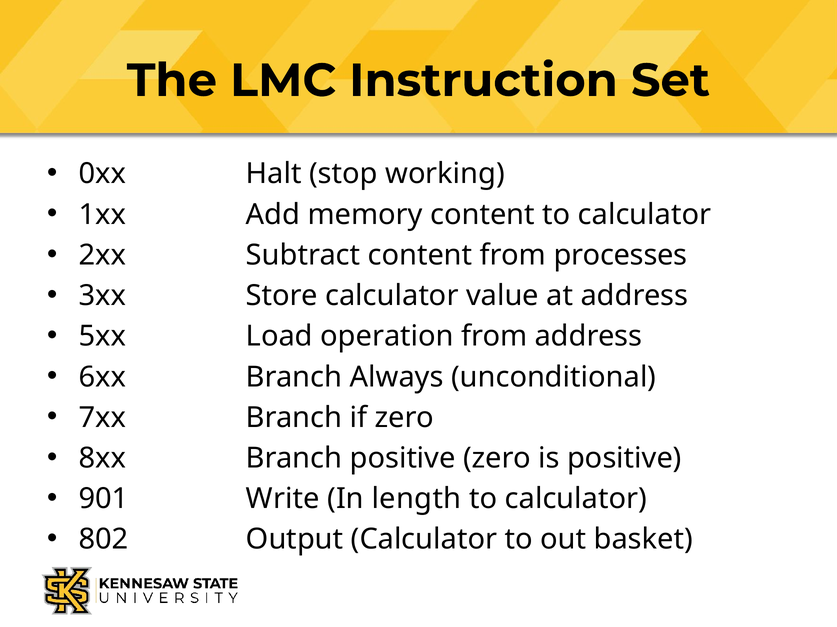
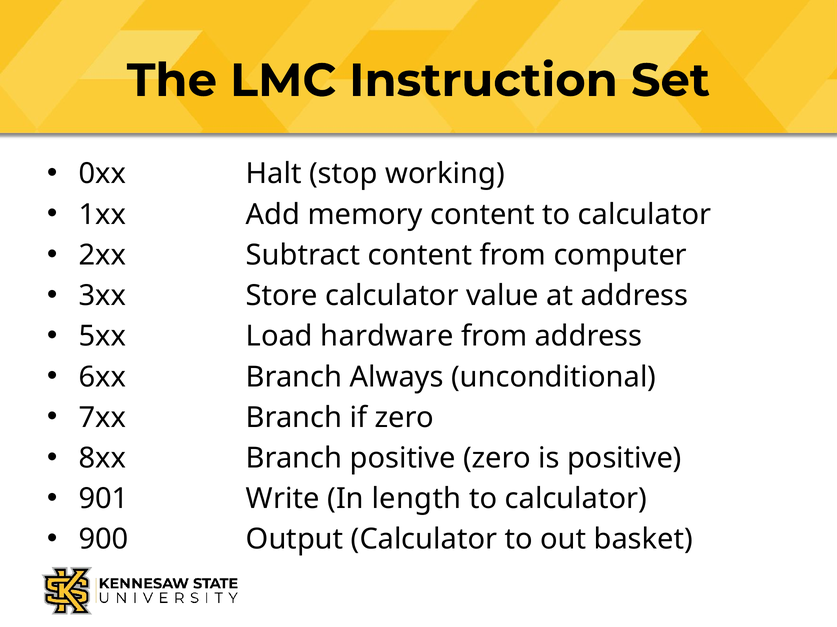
processes: processes -> computer (620, 255)
operation: operation -> hardware (387, 337)
802: 802 -> 900 (103, 540)
